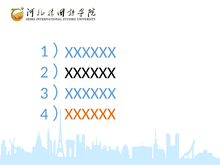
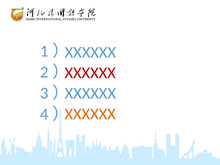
XXXXXX colour: black -> red (90, 73)
